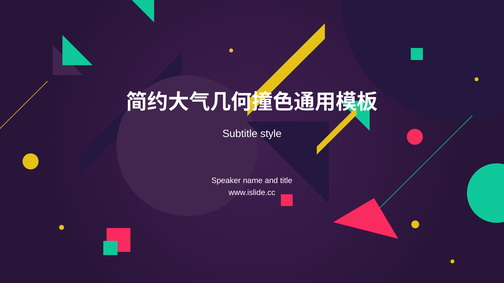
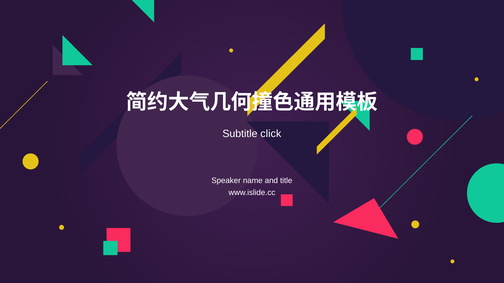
style: style -> click (271, 134)
